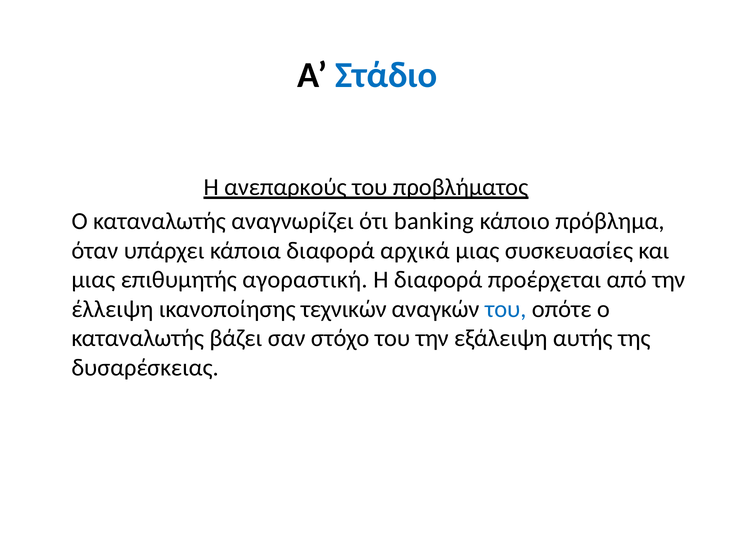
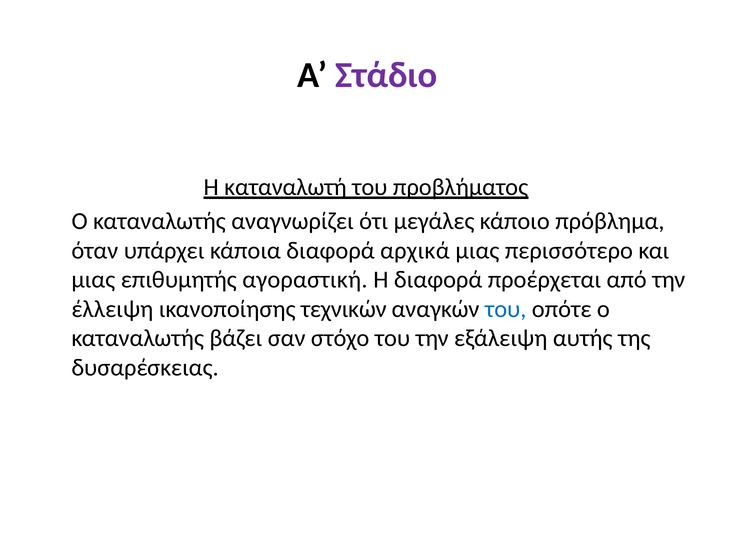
Στάδιο colour: blue -> purple (386, 75)
ανεπαρκούς: ανεπαρκούς -> καταναλωτή (285, 187)
banking: banking -> μεγάλες (434, 221)
συσκευασίες: συσκευασίες -> περισσότερο (569, 251)
